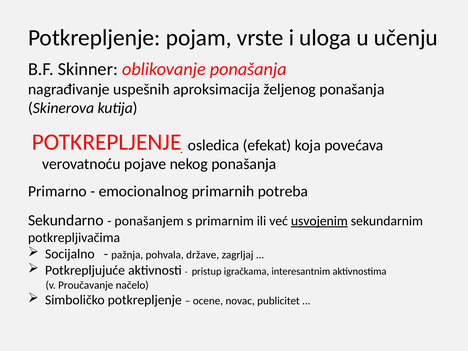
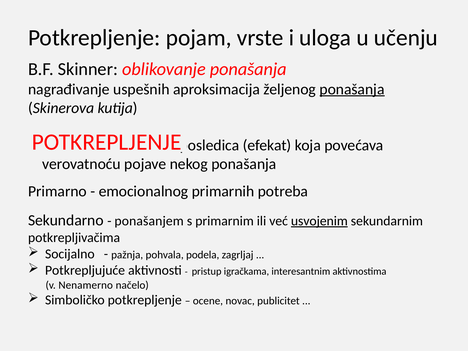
ponašanja underline: none -> present (352, 89)
države: države -> podela (203, 255)
Proučavanje: Proučavanje -> Nenamerno (86, 285)
